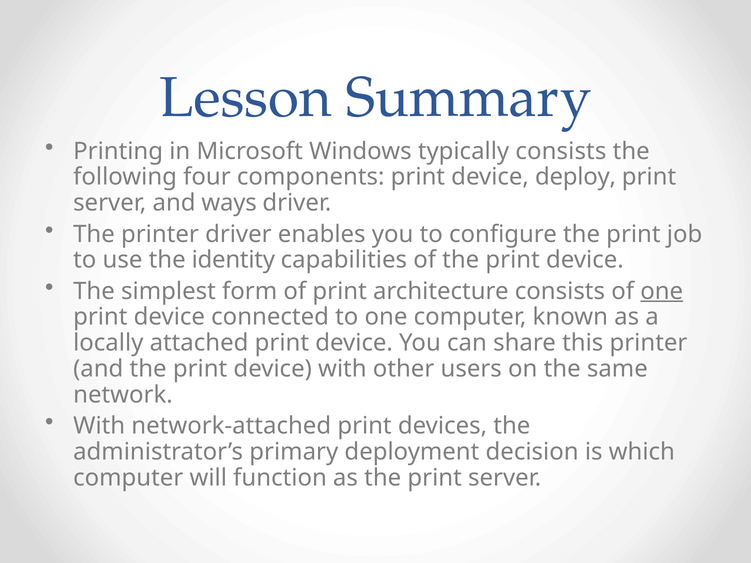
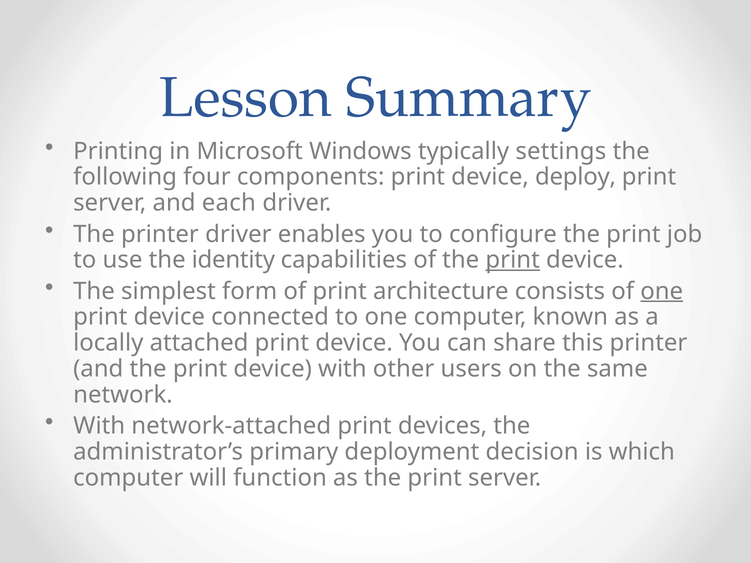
typically consists: consists -> settings (561, 151)
ways: ways -> each (229, 203)
print underline: none -> present (513, 260)
